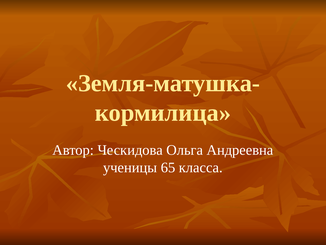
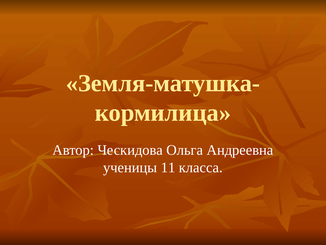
65: 65 -> 11 (168, 167)
